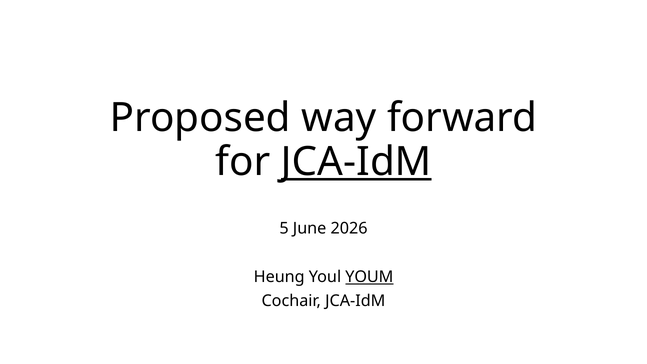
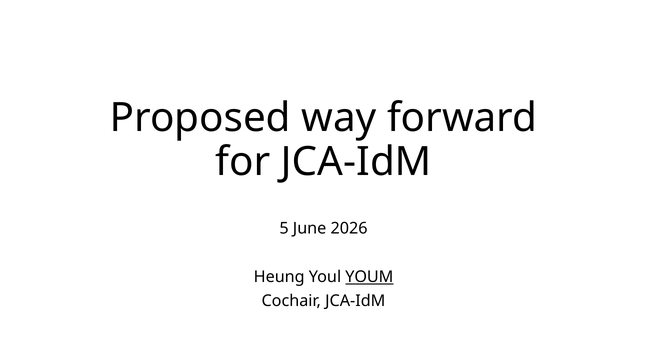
JCA-IdM underline: present -> none (356, 162)
